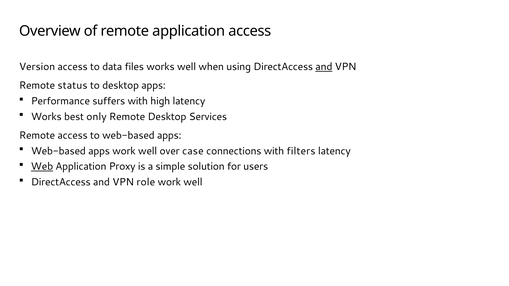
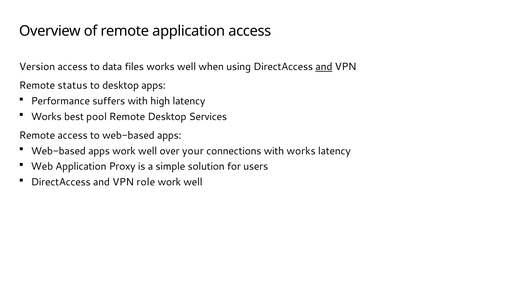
only: only -> pool (97, 117)
case: case -> your (193, 151)
with filters: filters -> works (301, 151)
Web underline: present -> none (42, 167)
